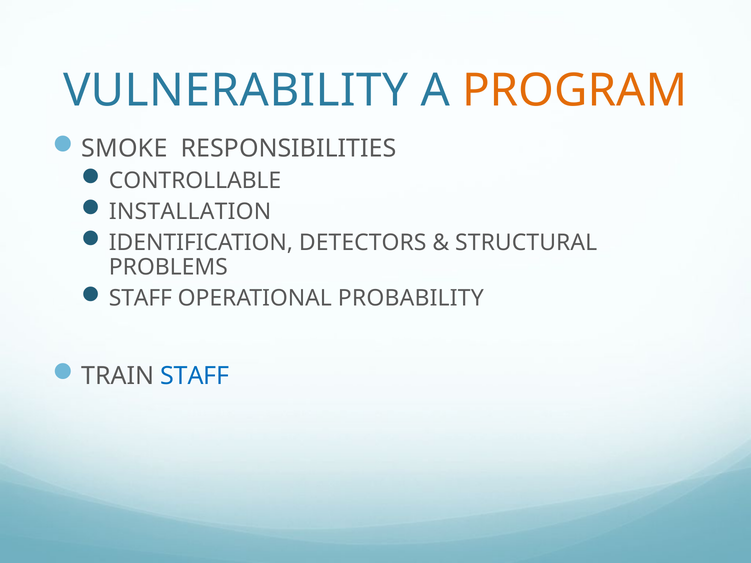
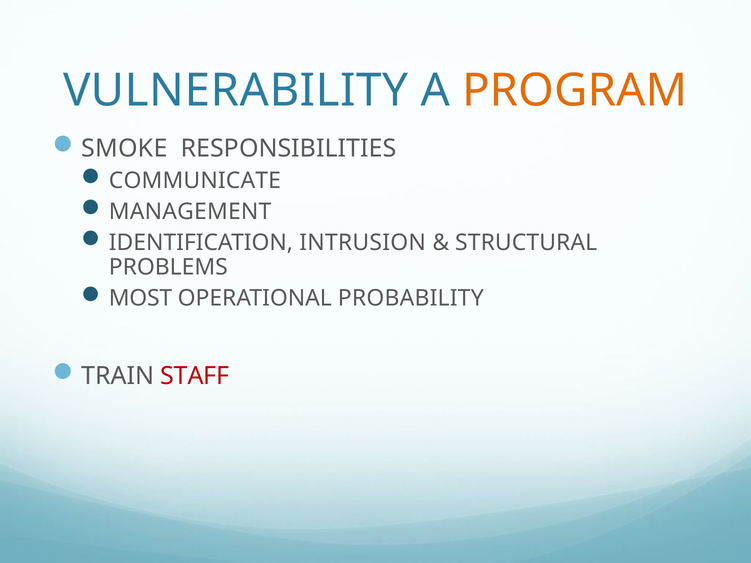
CONTROLLABLE: CONTROLLABLE -> COMMUNICATE (195, 181)
INSTALLATION: INSTALLATION -> MANAGEMENT (190, 212)
DETECTORS: DETECTORS -> INTRUSION (363, 243)
STAFF: STAFF -> MOST (140, 299)
STAFF colour: blue -> red (195, 376)
